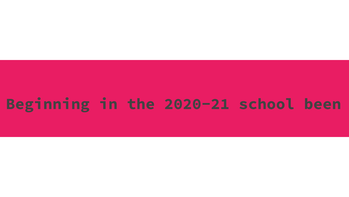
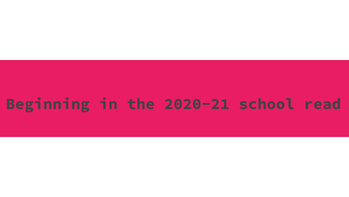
been: been -> read (323, 104)
